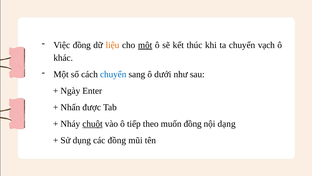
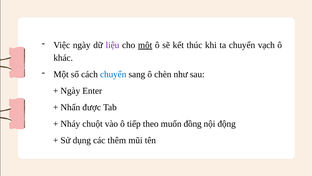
Việc đồng: đồng -> ngày (82, 45)
liệu colour: orange -> purple (112, 45)
dưới: dưới -> chèn (163, 74)
chuột underline: present -> none (93, 123)
dạng: dạng -> động (227, 123)
các đồng: đồng -> thêm (117, 140)
